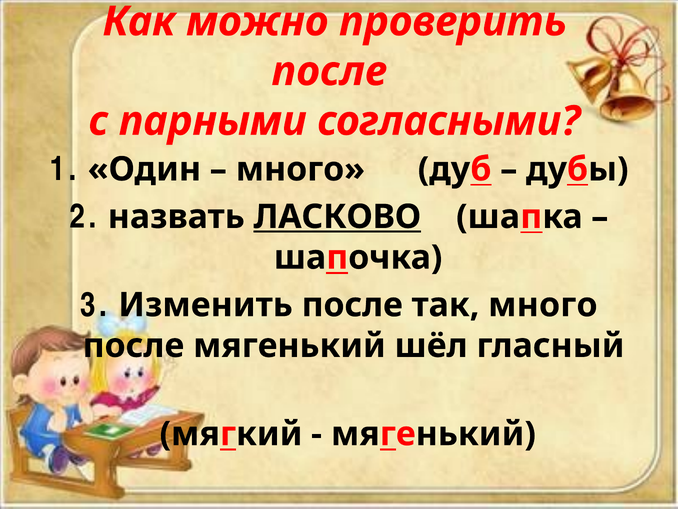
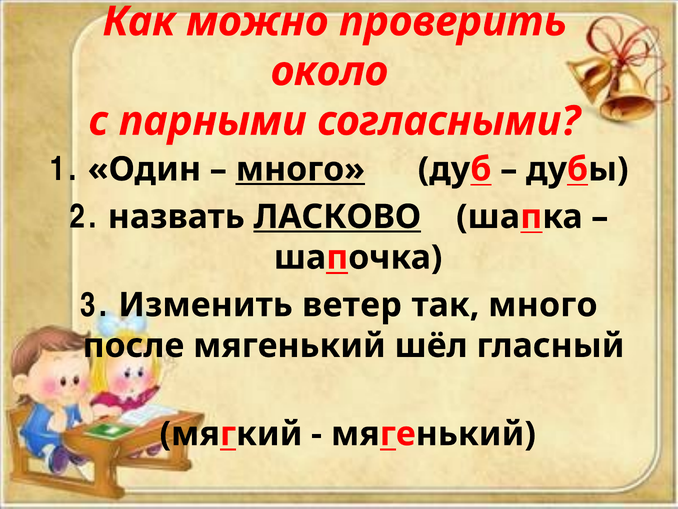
после: после -> около (330, 71)
много underline: none -> present (300, 169)
Изменить после: после -> ветер (352, 305)
